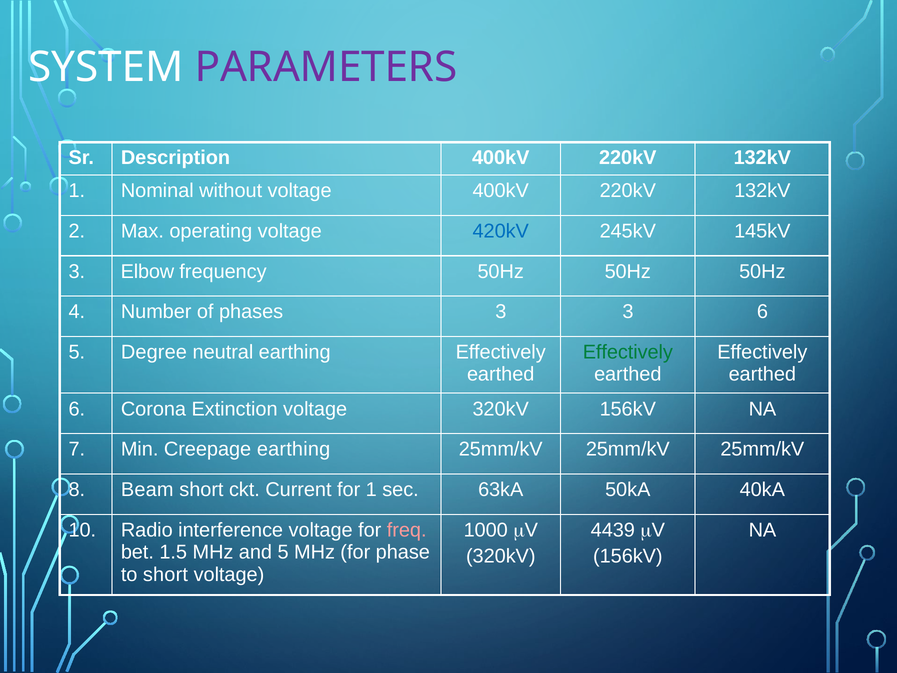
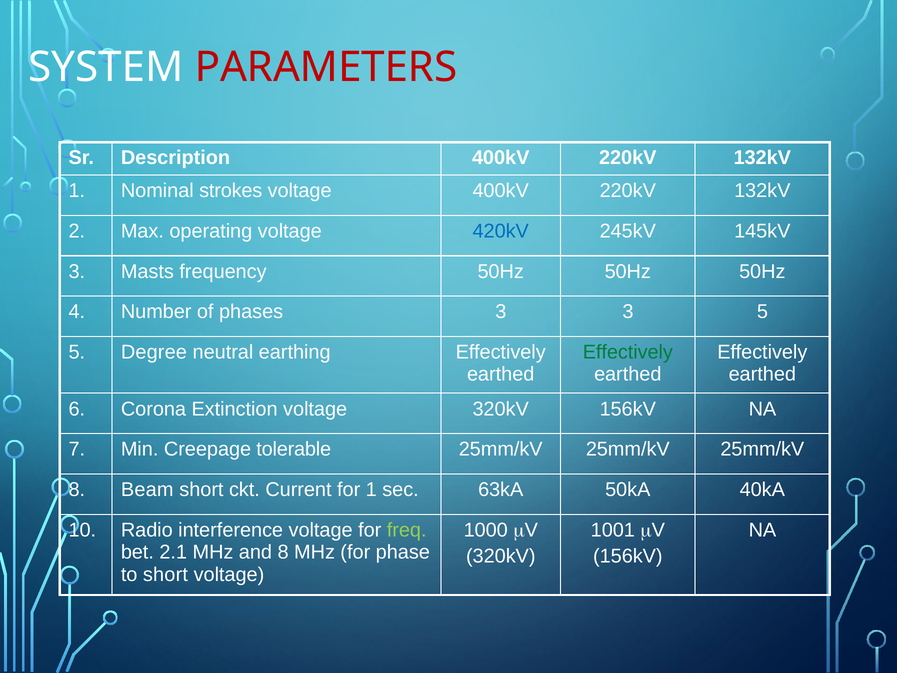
PARAMETERS colour: purple -> red (326, 67)
without: without -> strokes (231, 191)
Elbow: Elbow -> Masts (147, 271)
3 6: 6 -> 5 (762, 312)
Creepage earthing: earthing -> tolerable (294, 449)
freq colour: pink -> light green (407, 530)
4439: 4439 -> 1001 (613, 530)
1.5: 1.5 -> 2.1 (173, 552)
and 5: 5 -> 8 (283, 552)
